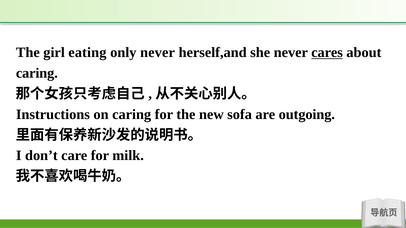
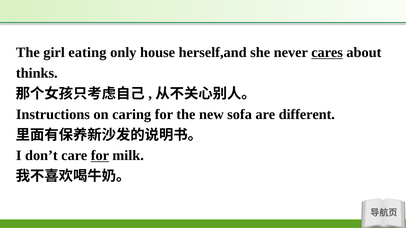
only never: never -> house (158, 53)
caring: caring -> thinks (37, 73)
outgoing: outgoing -> different (307, 115)
for underline: none -> present (100, 156)
